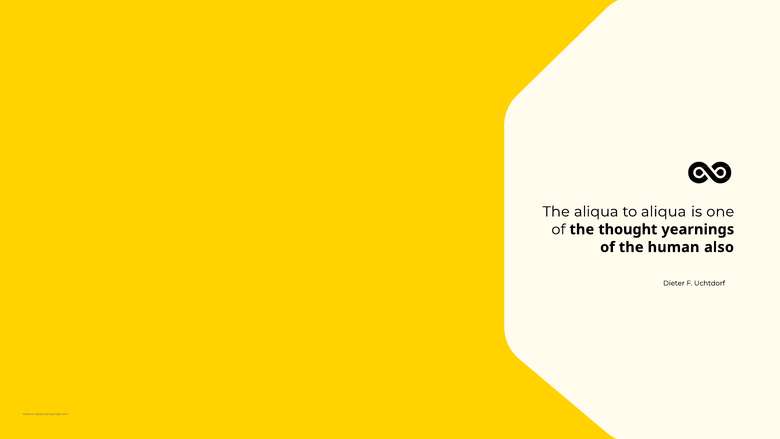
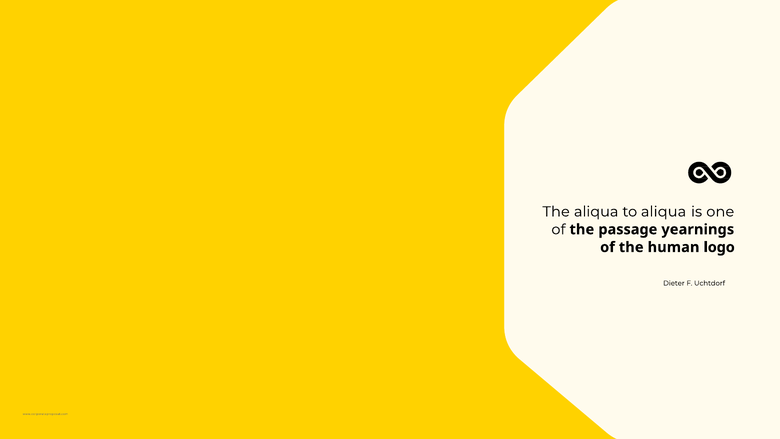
thought: thought -> passage (628, 229)
also: also -> logo (719, 247)
